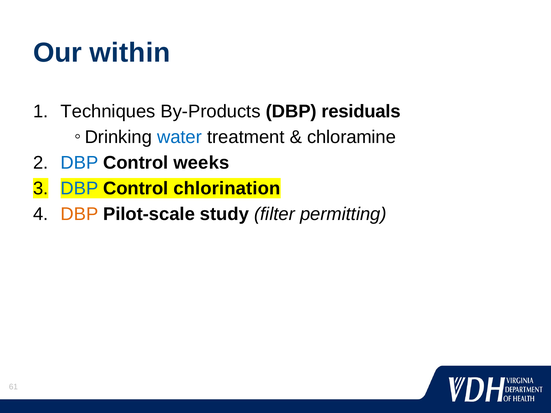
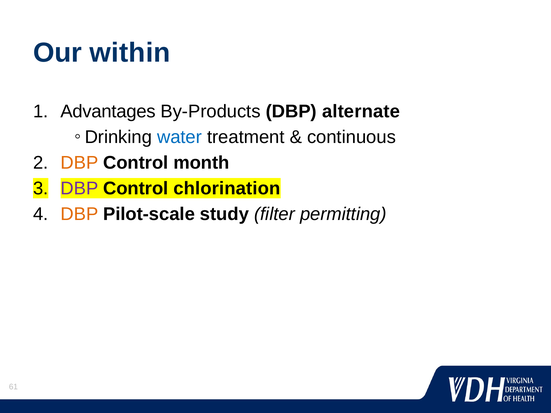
Techniques: Techniques -> Advantages (108, 111)
residuals: residuals -> alternate (361, 111)
chloramine: chloramine -> continuous (351, 137)
DBP colour: blue -> orange (79, 163)
weeks: weeks -> month (201, 163)
DBP colour: blue -> purple (79, 189)
